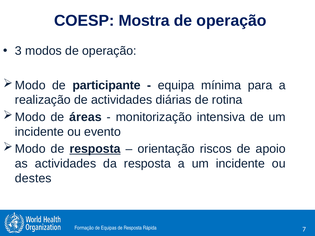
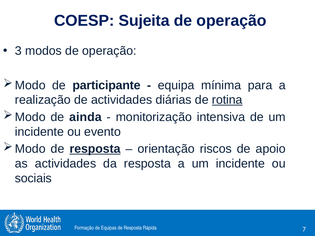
Mostra: Mostra -> Sujeita (144, 21)
rotina underline: none -> present (227, 100)
áreas: áreas -> ainda (85, 117)
destes: destes -> sociais (33, 178)
